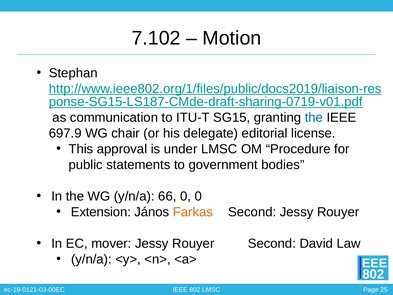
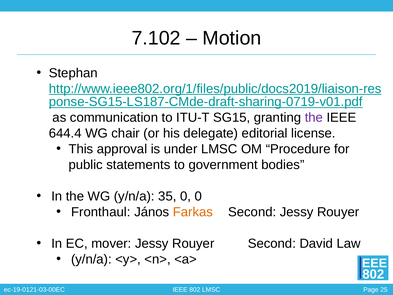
the colour: blue -> purple (314, 117)
697.9: 697.9 -> 644.4 (65, 133)
66: 66 -> 35 (167, 196)
Extension: Extension -> Fronthaul (101, 212)
